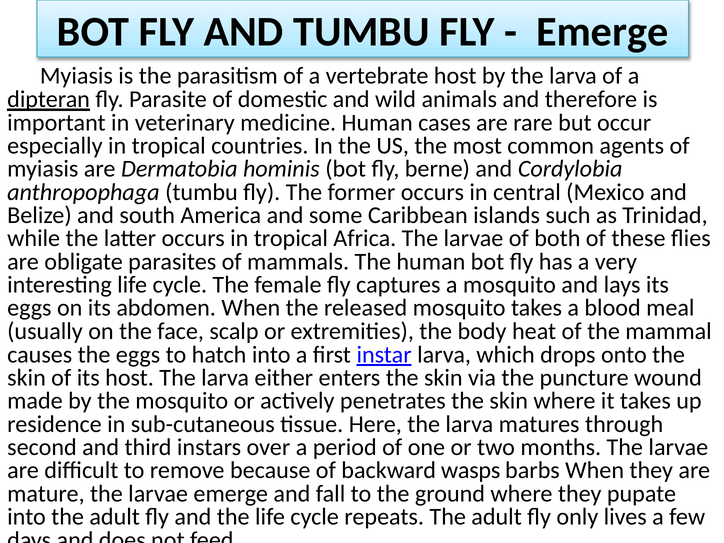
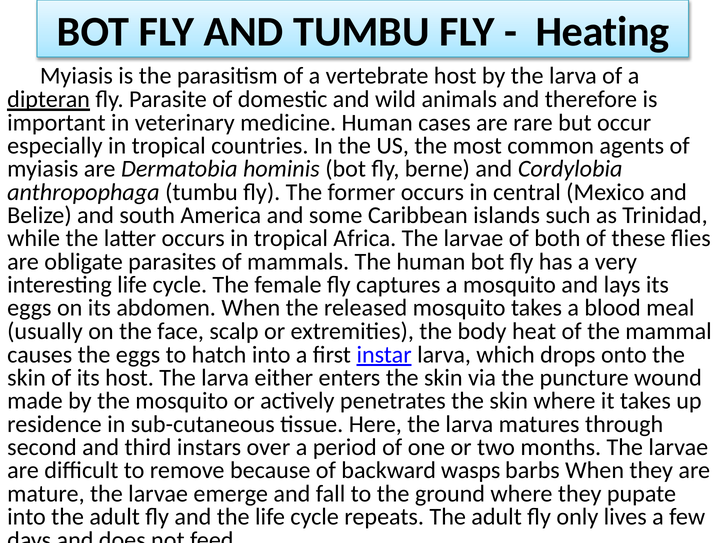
Emerge: Emerge -> Heating (602, 32)
